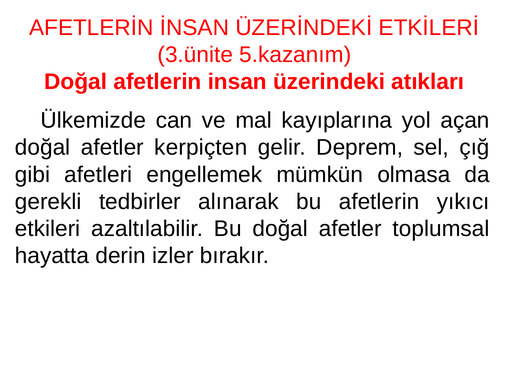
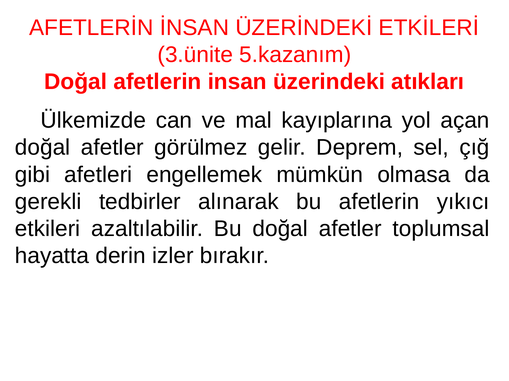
kerpiçten: kerpiçten -> görülmez (201, 148)
